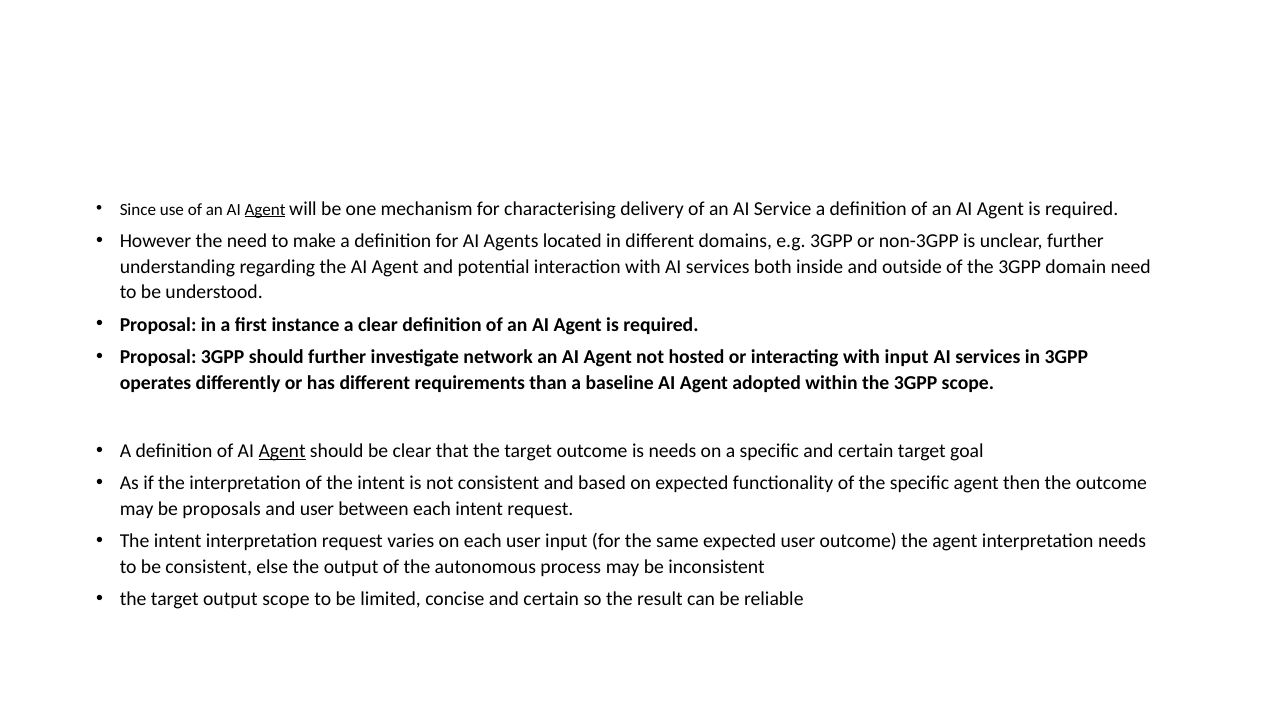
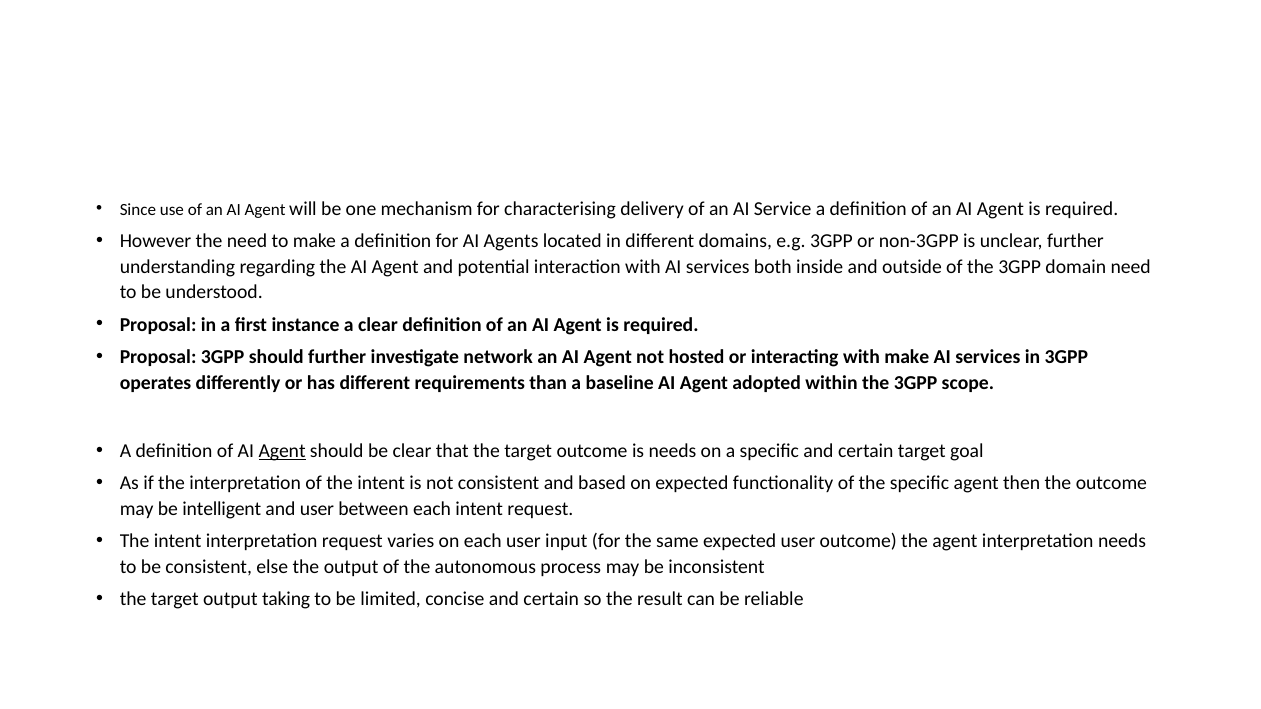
Agent underline: present -> none (265, 209)
with input: input -> make (907, 357)
proposals: proposals -> intelligent (222, 509)
output scope: scope -> taking (286, 600)
